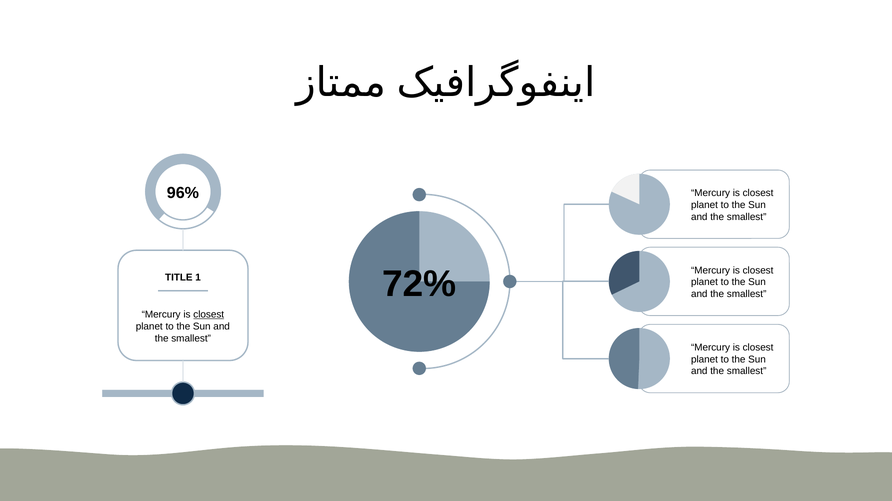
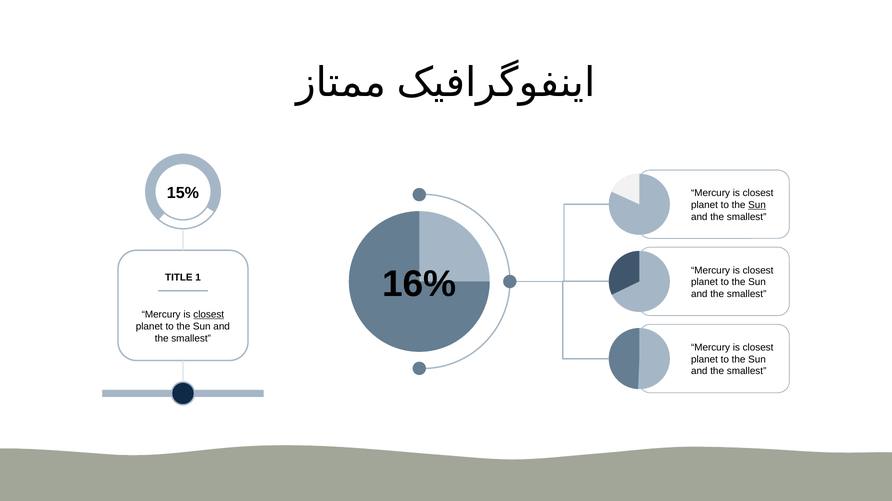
96%: 96% -> 15% (183, 193)
Sun underline: none -> present (757, 205)
72%: 72% -> 16% (419, 285)
